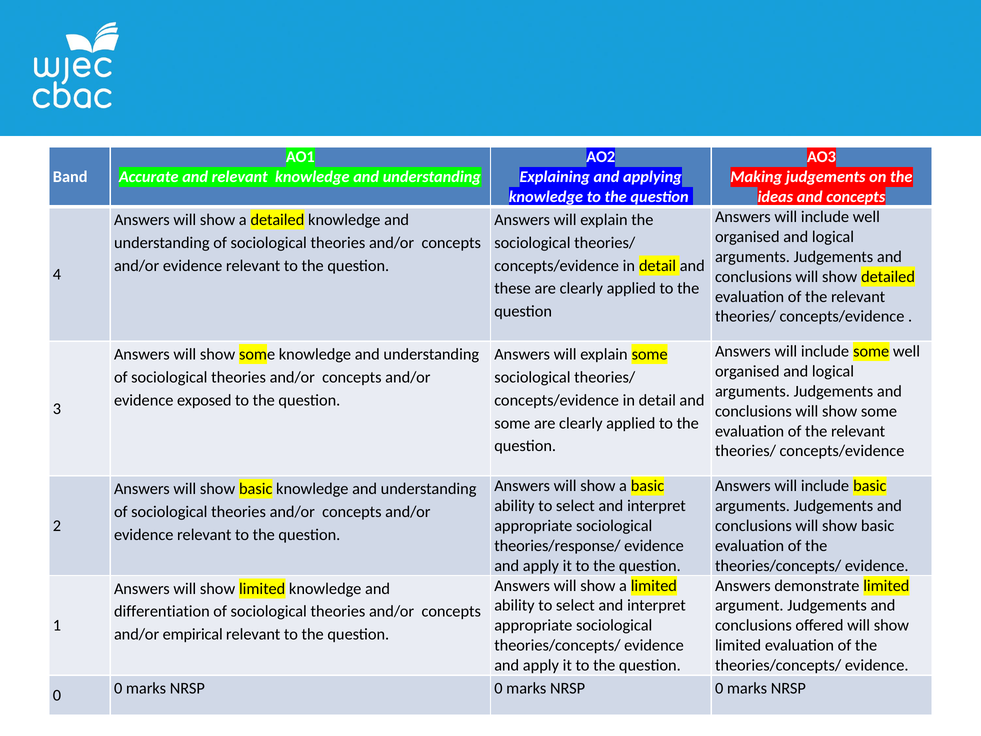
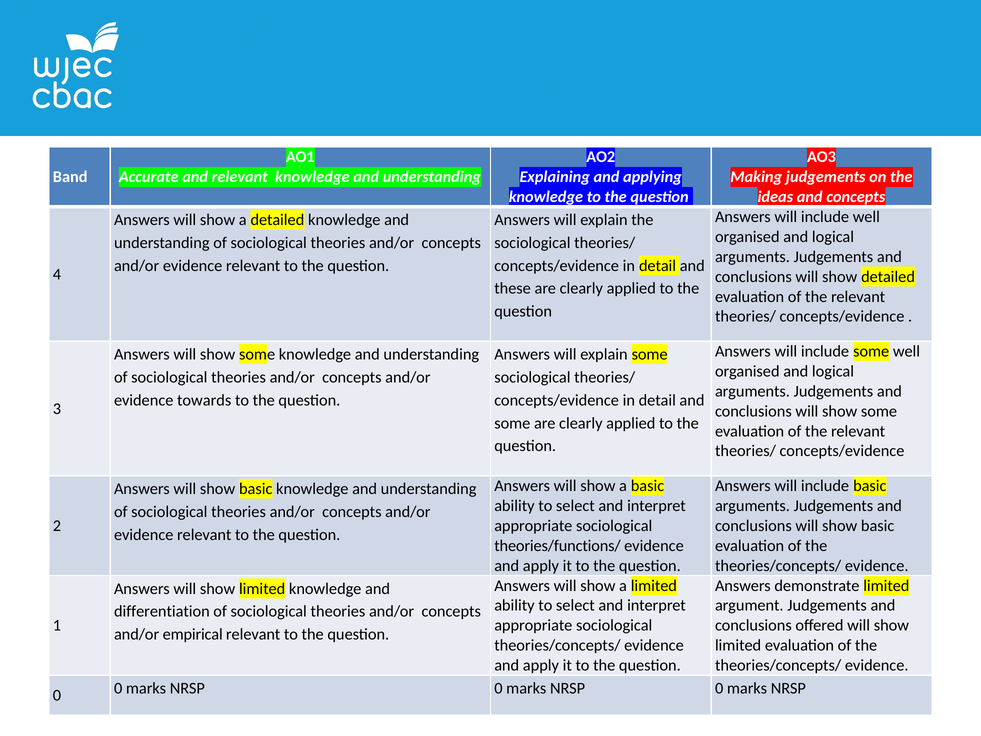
exposed: exposed -> towards (204, 400)
theories/response/: theories/response/ -> theories/functions/ (558, 546)
